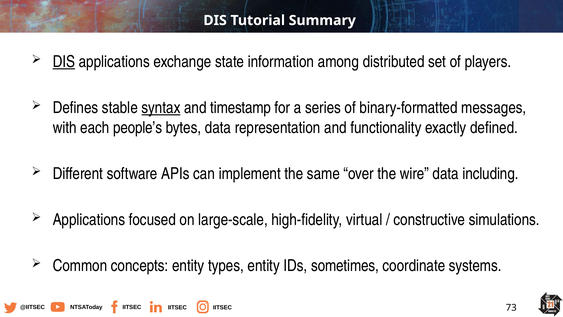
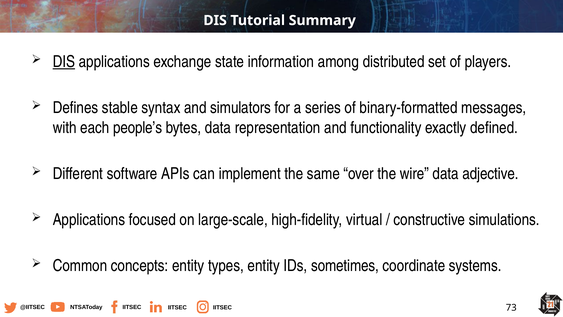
syntax underline: present -> none (161, 108)
timestamp: timestamp -> simulators (241, 108)
including: including -> adjective (491, 174)
